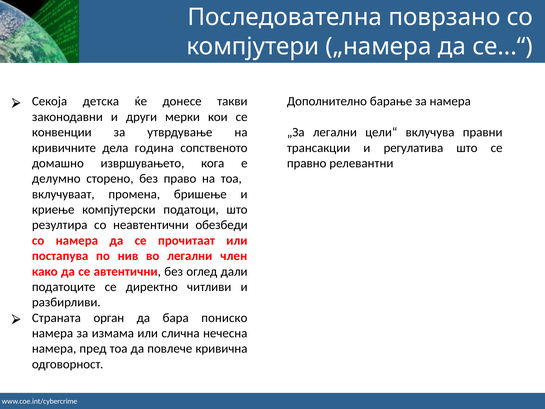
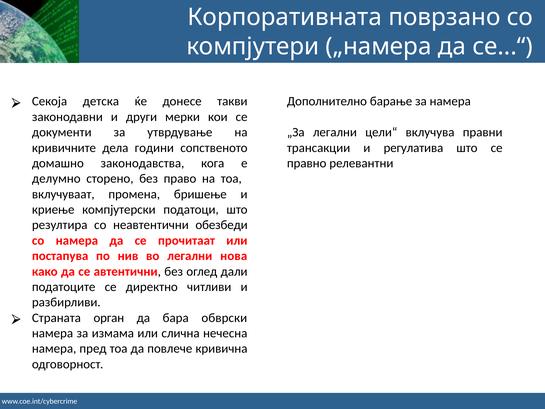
Последователна: Последователна -> Корпоративната (285, 17)
конвенции: конвенции -> документи (62, 132)
година: година -> години (154, 148)
извршувањето: извршувањето -> законодавства (142, 163)
член: член -> нова (234, 256)
пониско: пониско -> обврски (224, 318)
